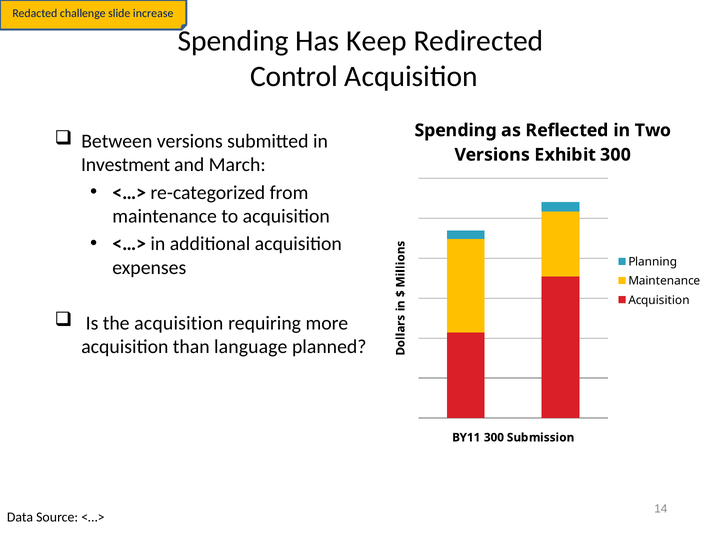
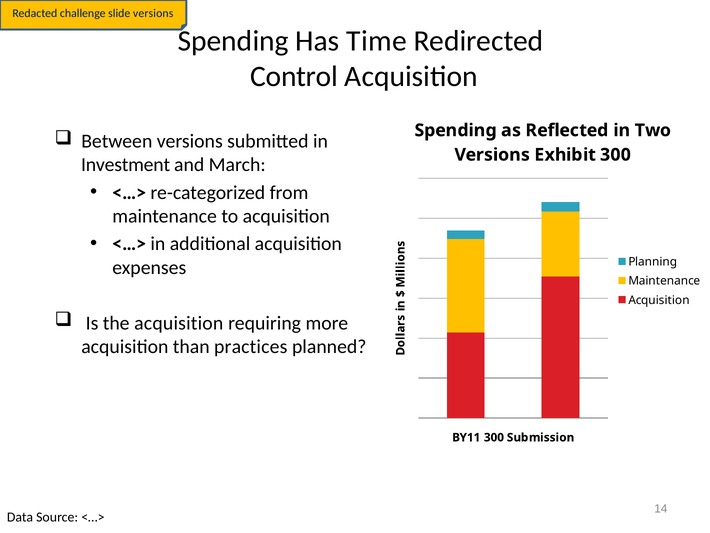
slide increase: increase -> versions (153, 13)
Keep: Keep -> Time (377, 41)
language: language -> practices (251, 346)
